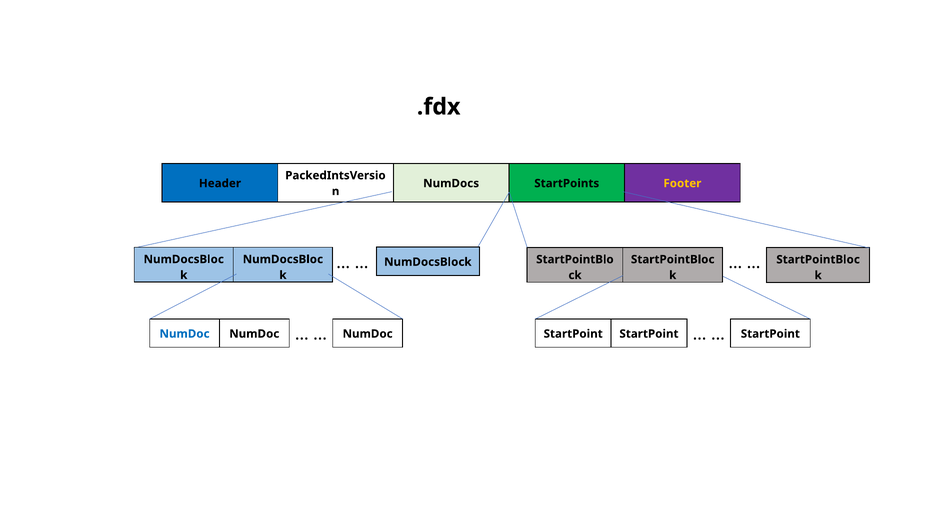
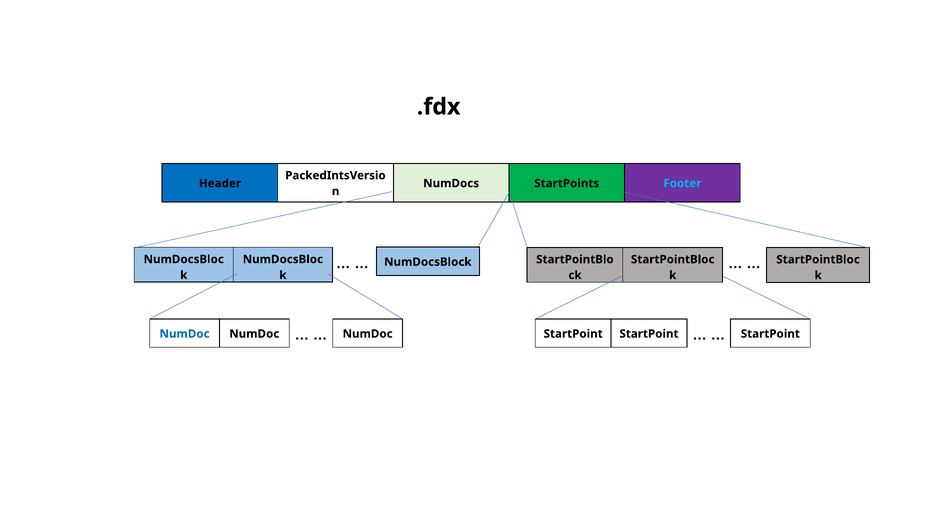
Footer colour: yellow -> light blue (682, 183)
